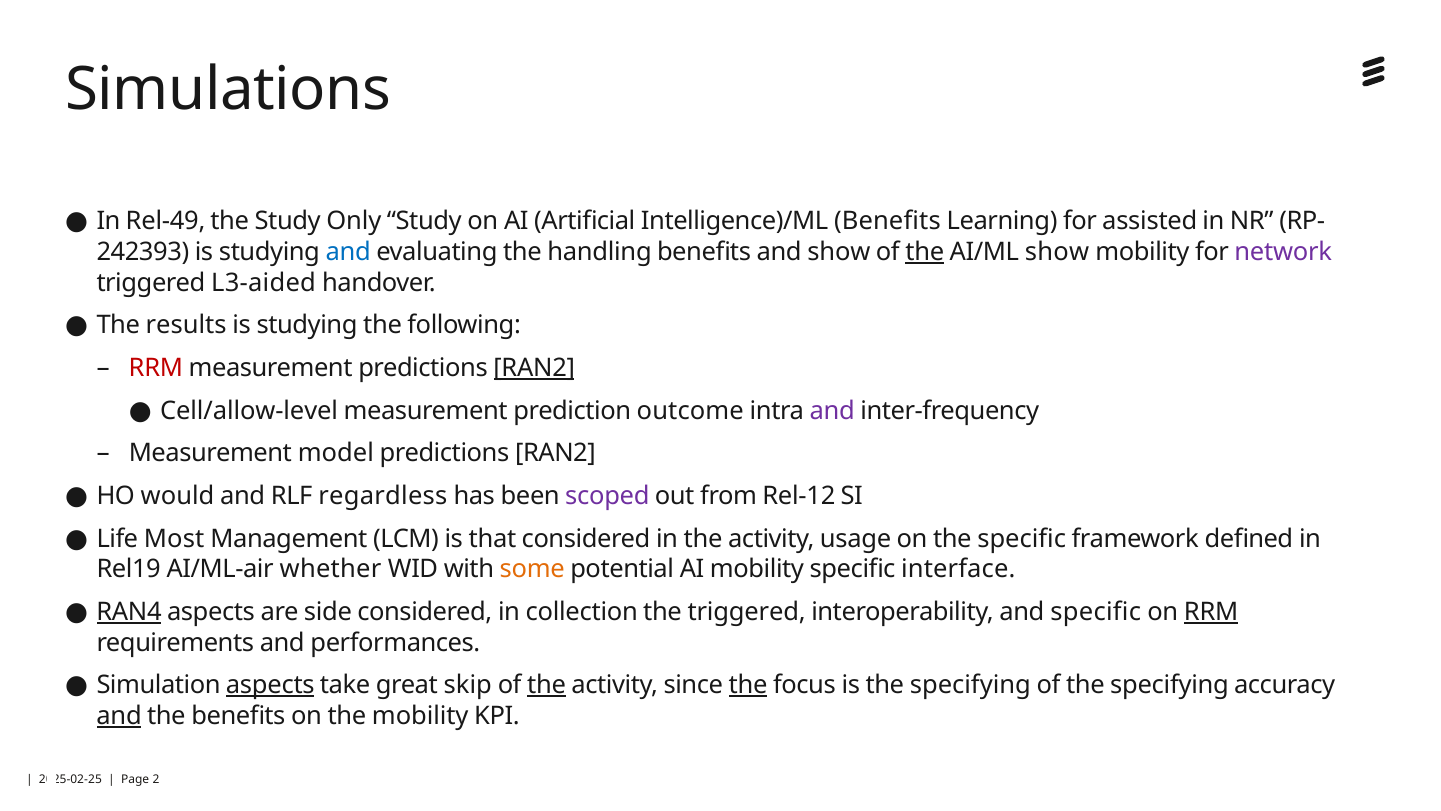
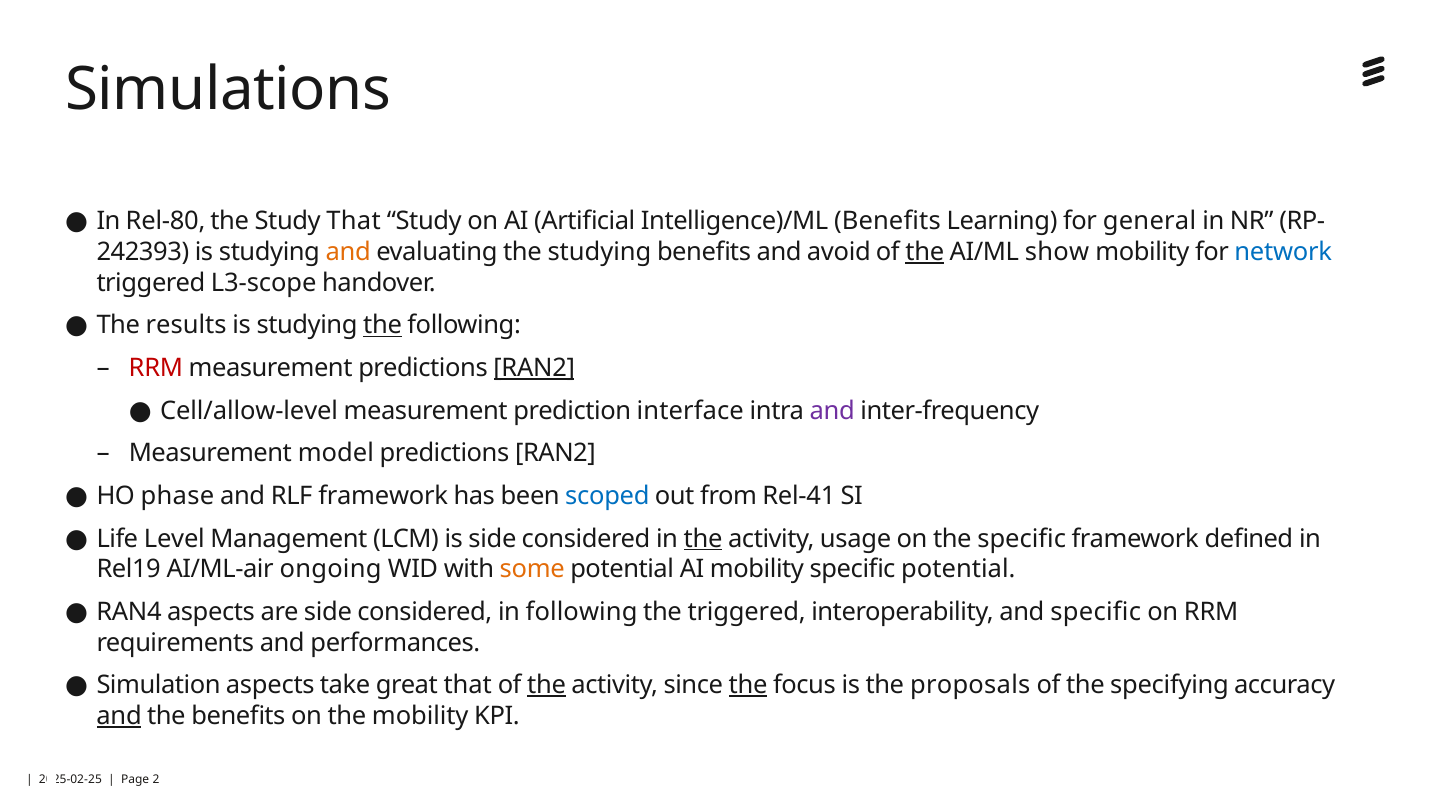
Rel-49: Rel-49 -> Rel-80 (166, 221)
Study Only: Only -> That (354, 221)
assisted: assisted -> general (1150, 221)
and colour: blue -> orange (348, 252)
the handling: handling -> studying (599, 252)
and show: show -> avoid (839, 252)
network colour: purple -> blue (1283, 252)
L3-aided: L3-aided -> L3-scope (264, 283)
the underline: none -> present (383, 325)
outcome: outcome -> interface (690, 410)
would: would -> phase (177, 496)
RLF regardless: regardless -> framework (383, 496)
scoped colour: purple -> blue (607, 496)
Rel-12: Rel-12 -> Rel-41 (799, 496)
Most: Most -> Level (174, 538)
is that: that -> side (493, 538)
the underline: none -> present (703, 538)
whether: whether -> ongoing (331, 569)
specific interface: interface -> potential (958, 569)
RAN4 underline: present -> none (129, 612)
in collection: collection -> following (582, 612)
RRM underline: present -> none (1211, 612)
aspects underline: present -> none (270, 685)
great skip: skip -> that (468, 685)
is the specifying: specifying -> proposals (970, 685)
